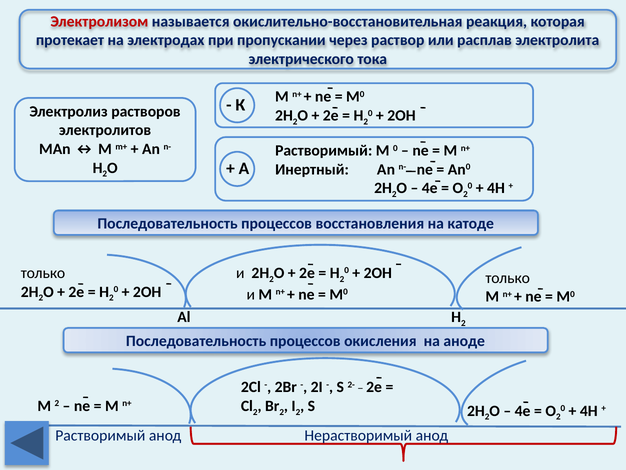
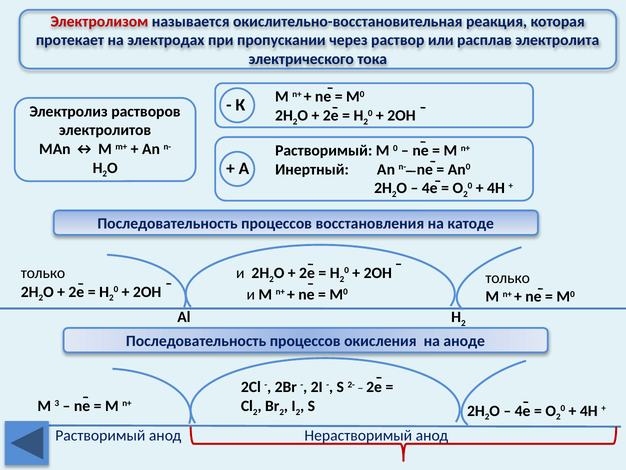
М 2: 2 -> 3 (57, 403)
